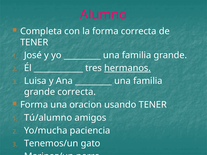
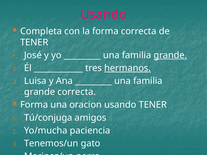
Alumno: Alumno -> Usando (103, 15)
grande underline: none -> present (170, 55)
Tú/alumno: Tú/alumno -> Tú/conjuga (48, 118)
